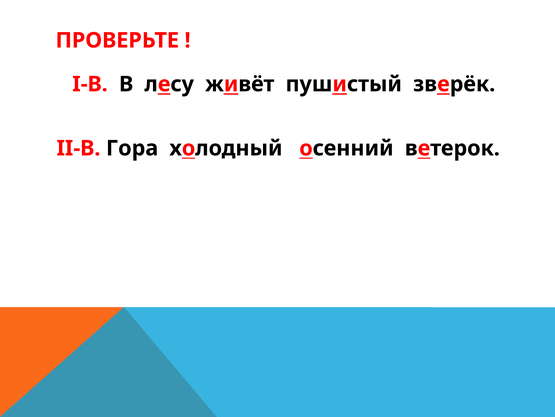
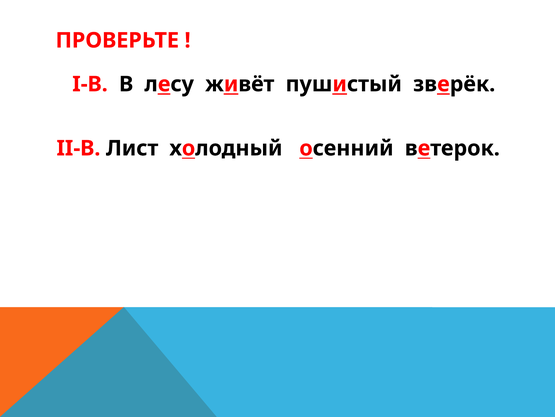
Гора: Гора -> Лист (132, 148)
